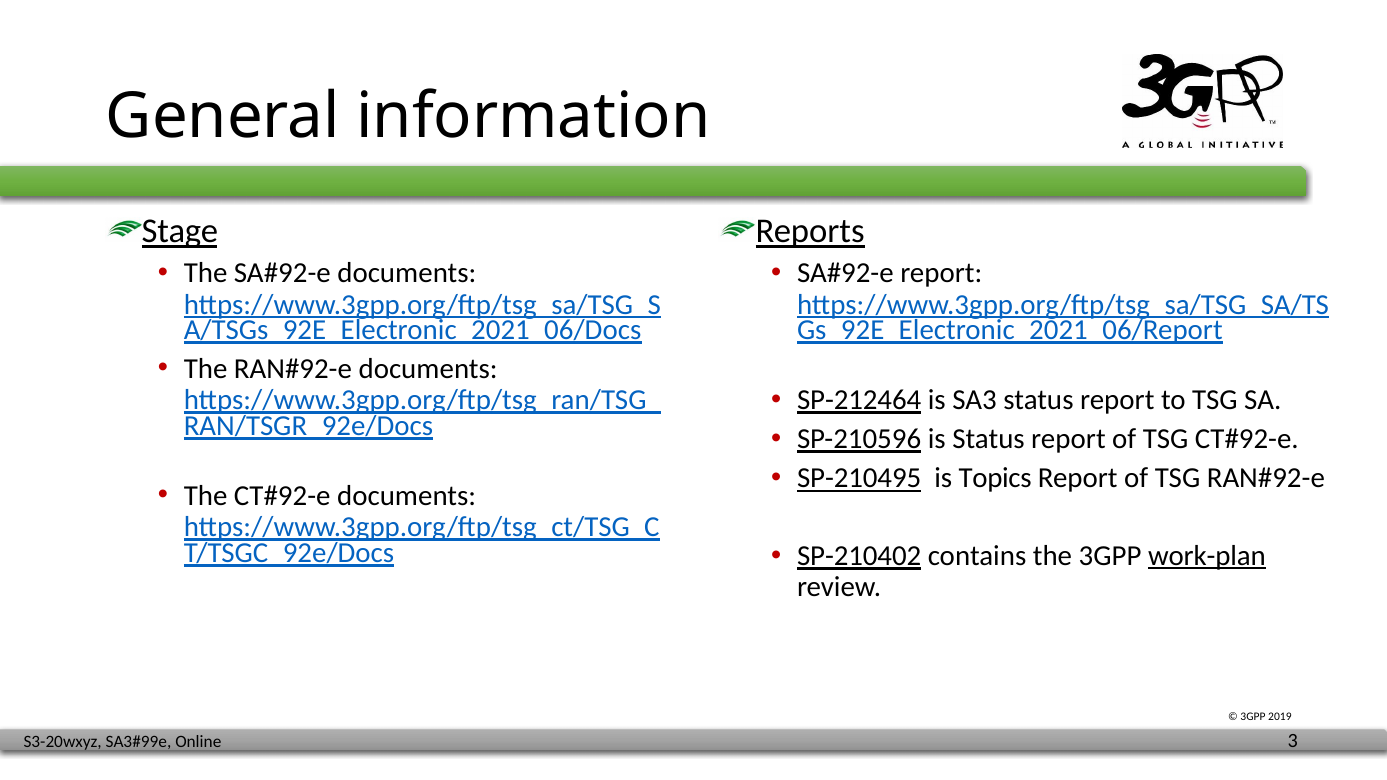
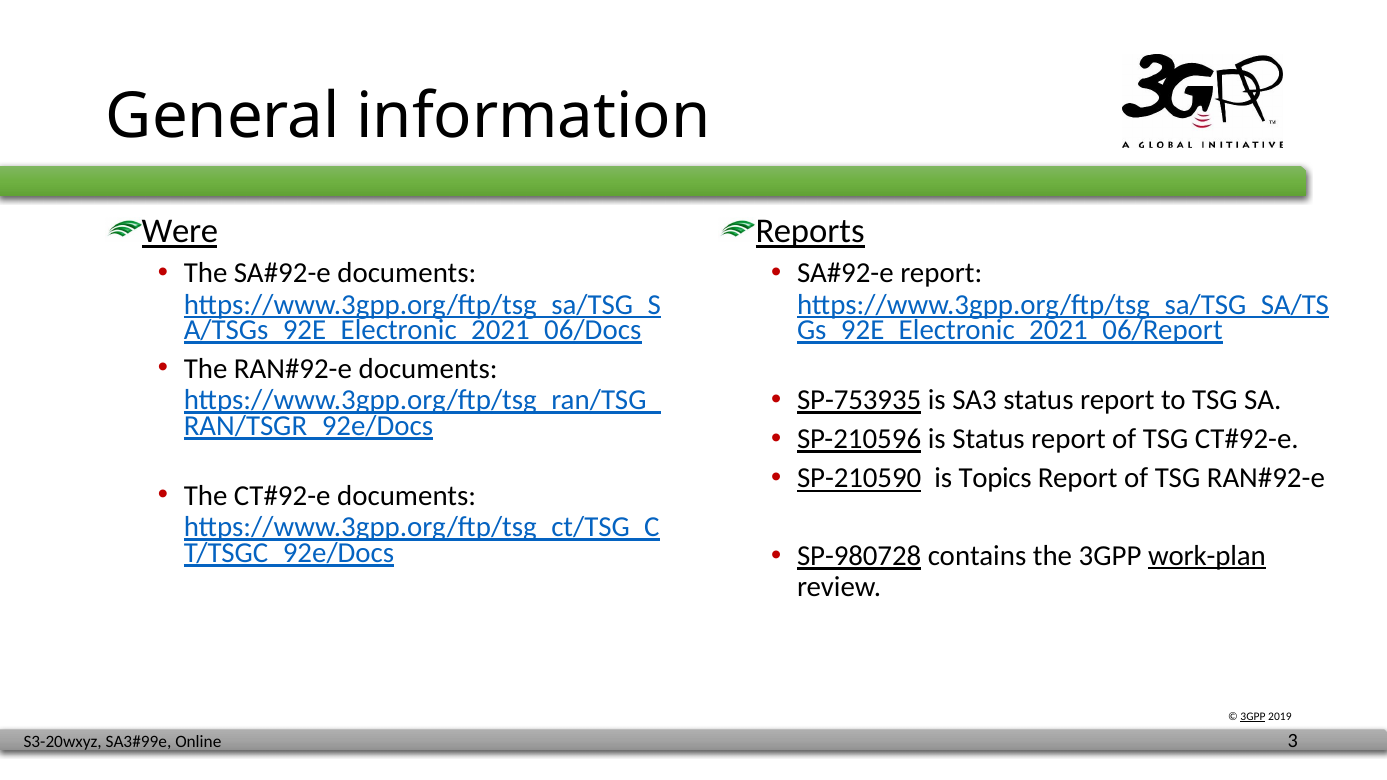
Stage: Stage -> Were (180, 231)
SP-212464: SP-212464 -> SP-753935 (859, 400)
SP-210495: SP-210495 -> SP-210590 (859, 479)
SP-210402: SP-210402 -> SP-980728 (859, 556)
3GPP underline: none -> present (1253, 717)
